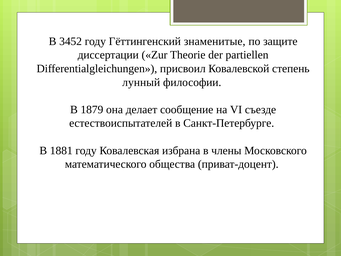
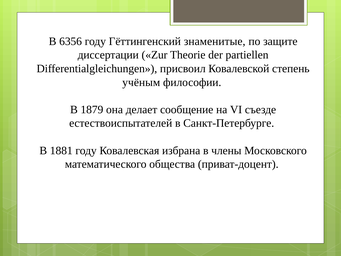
3452: 3452 -> 6356 (71, 41)
лунный: лунный -> учёным (141, 82)
